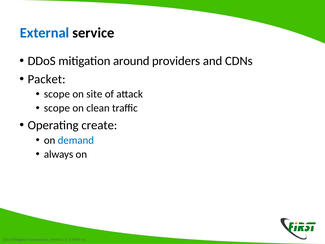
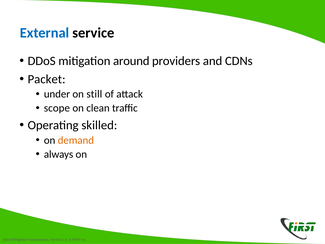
scope: scope -> under (57, 94)
site: site -> still (94, 94)
create: create -> skilled (99, 125)
demand colour: blue -> orange (76, 140)
